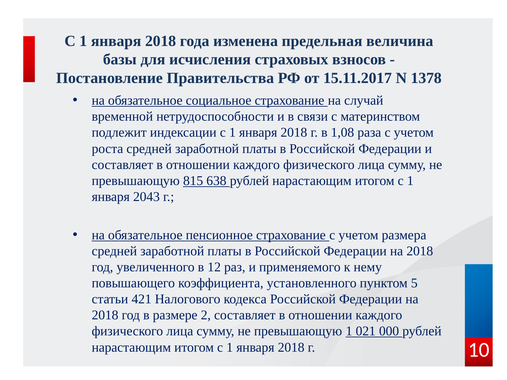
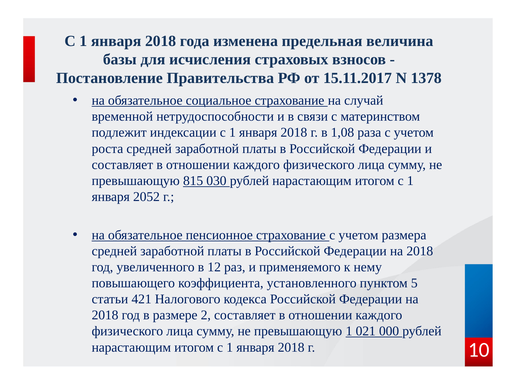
638: 638 -> 030 (216, 181)
2043: 2043 -> 2052 (146, 197)
